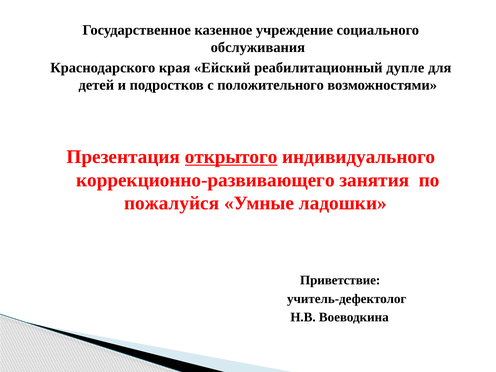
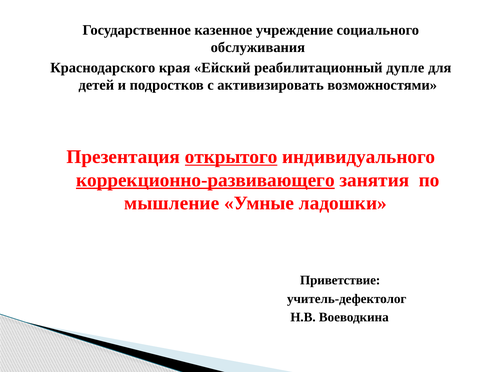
положительного: положительного -> активизировать (271, 85)
коррекционно-развивающего underline: none -> present (205, 180)
пожалуйся: пожалуйся -> мышление (172, 203)
